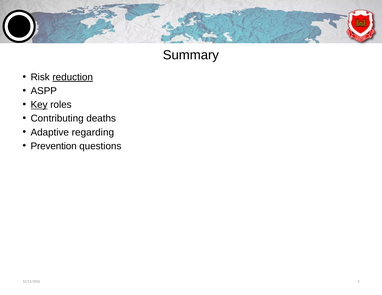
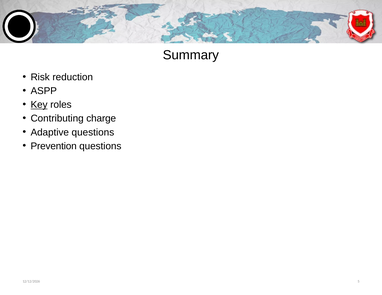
reduction underline: present -> none (73, 77)
deaths: deaths -> charge (101, 119)
Adaptive regarding: regarding -> questions (93, 132)
